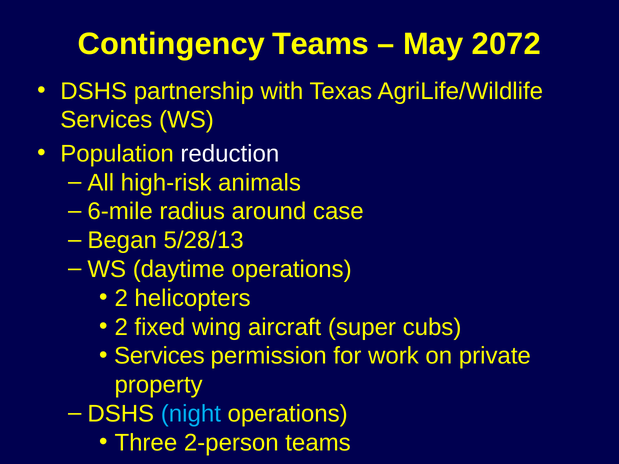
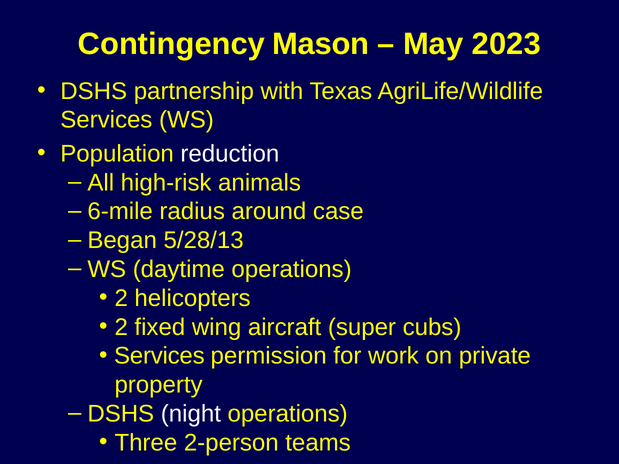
Contingency Teams: Teams -> Mason (321, 44)
2072: 2072 -> 2023 (506, 44)
night colour: light blue -> white (191, 414)
